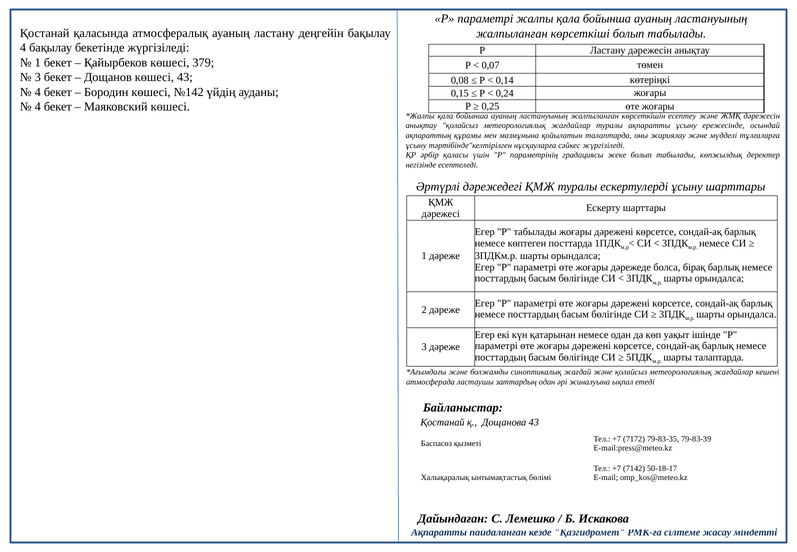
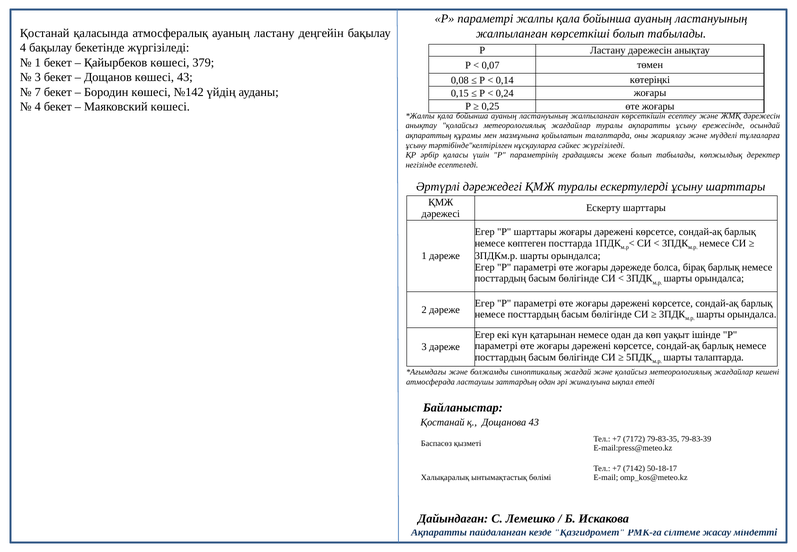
4: 4 -> 7 (38, 92)
Р табылады: табылады -> шарттары (535, 232)
